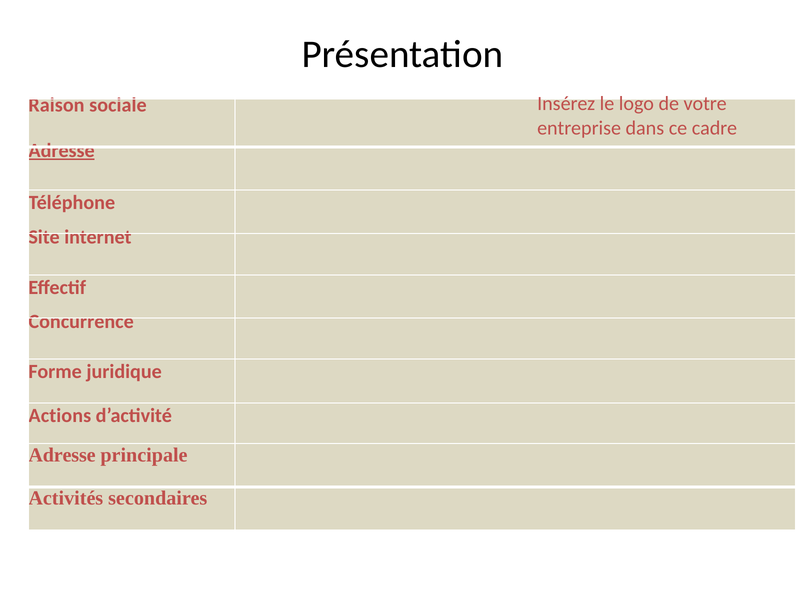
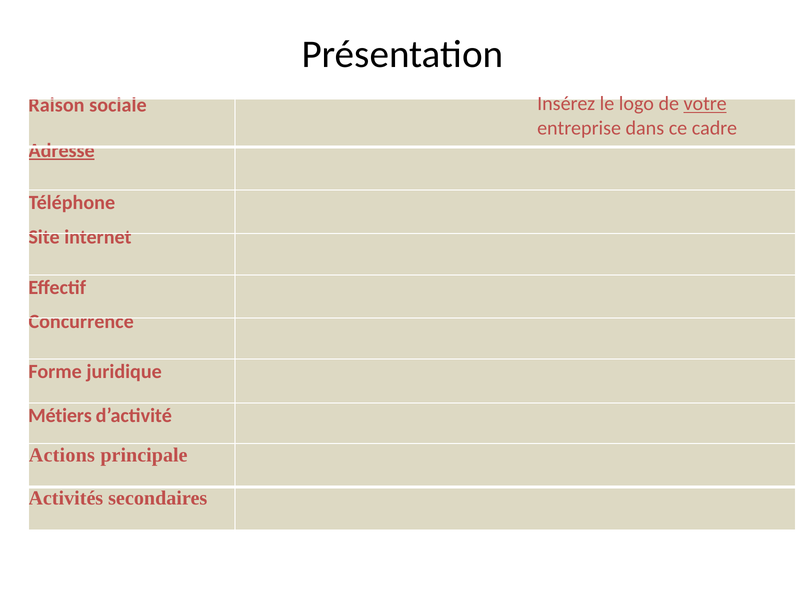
votre underline: none -> present (705, 104)
Actions: Actions -> Métiers (60, 415)
Adresse: Adresse -> Actions (62, 455)
